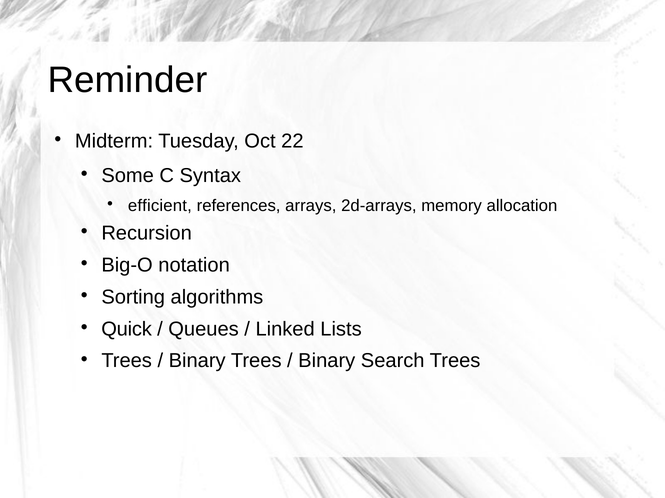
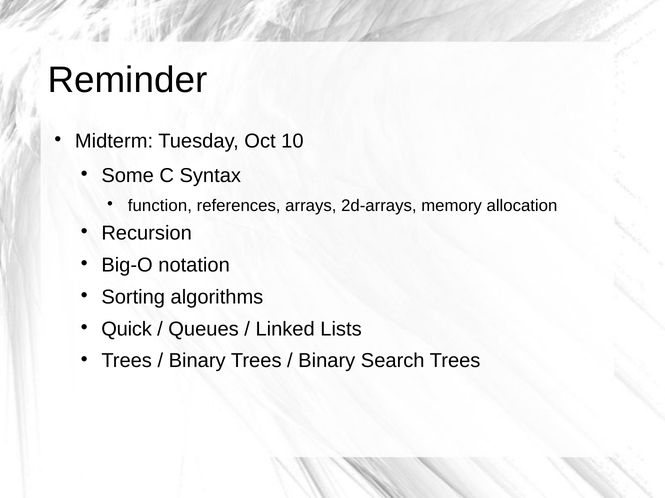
22: 22 -> 10 (292, 141)
efficient: efficient -> function (160, 206)
